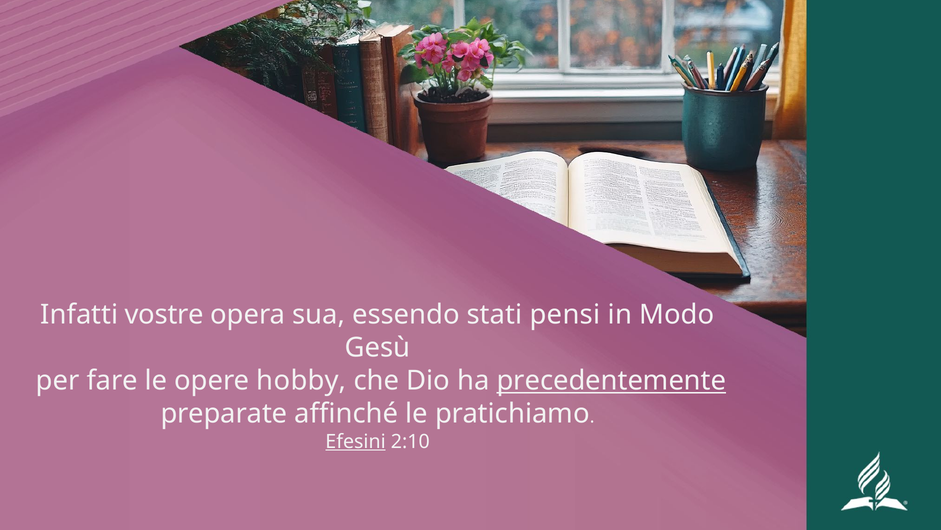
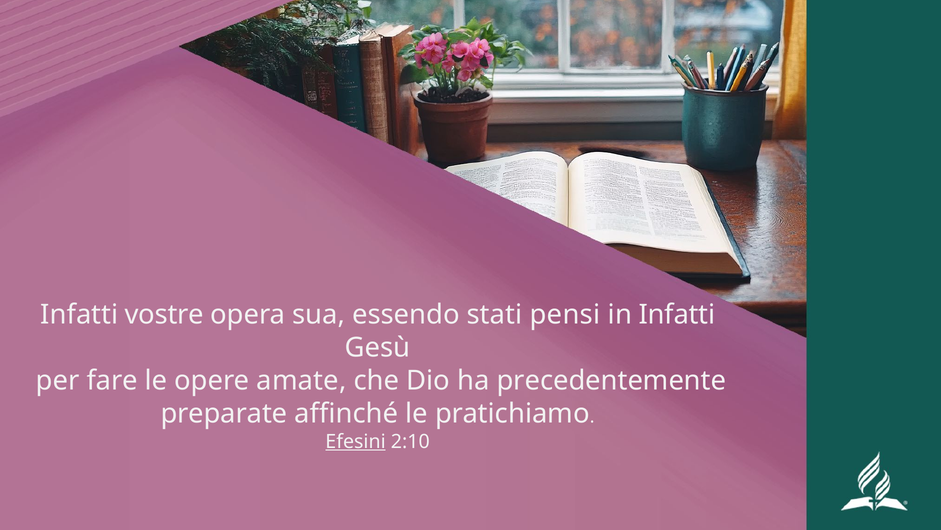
in Modo: Modo -> Infatti (677, 314)
hobby: hobby -> amate (301, 380)
precedentemente underline: present -> none (611, 380)
